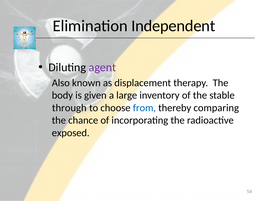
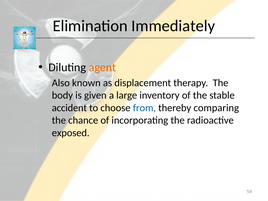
Independent: Independent -> Immediately (173, 26)
agent colour: purple -> orange (102, 67)
through: through -> accident (69, 108)
